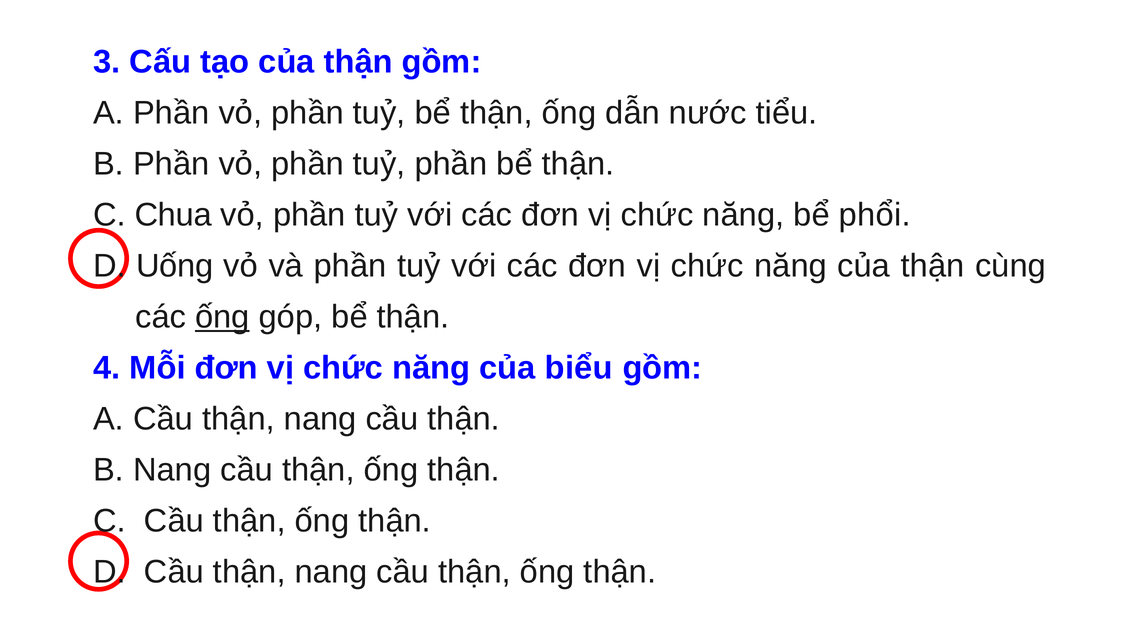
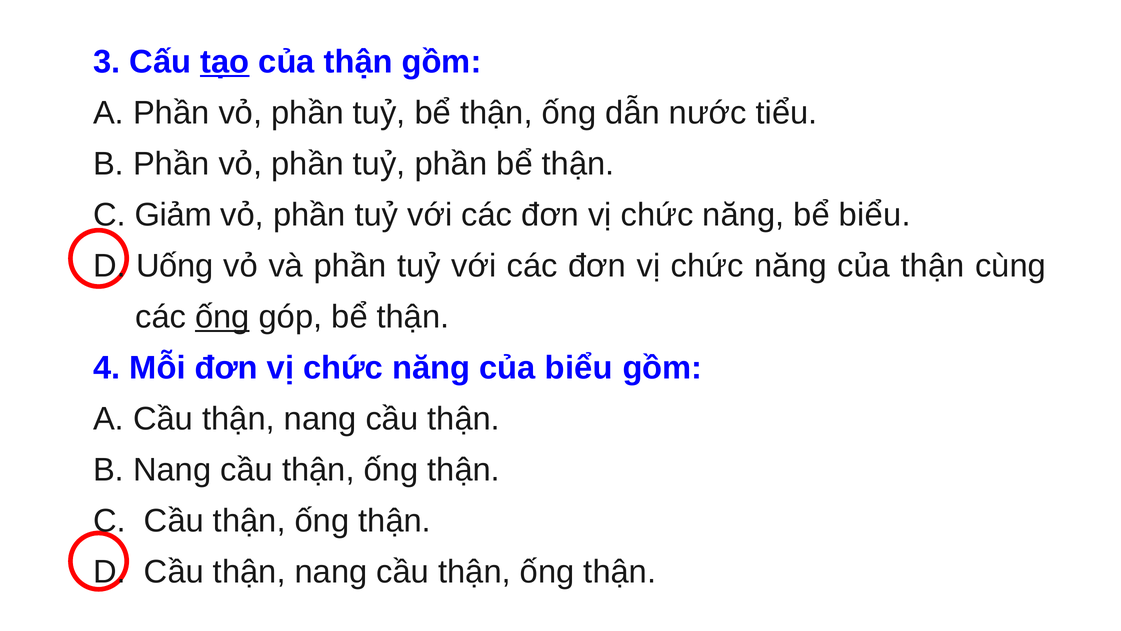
tạo underline: none -> present (225, 62)
Chua: Chua -> Giảm (173, 215)
bể phổi: phổi -> biểu (875, 215)
